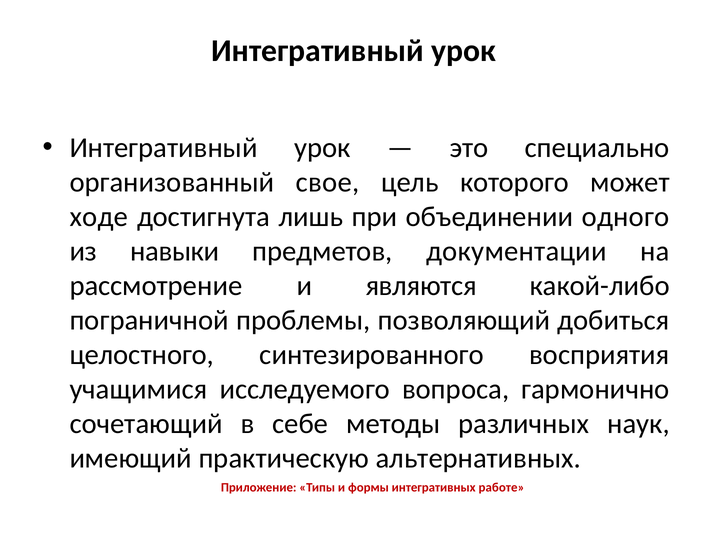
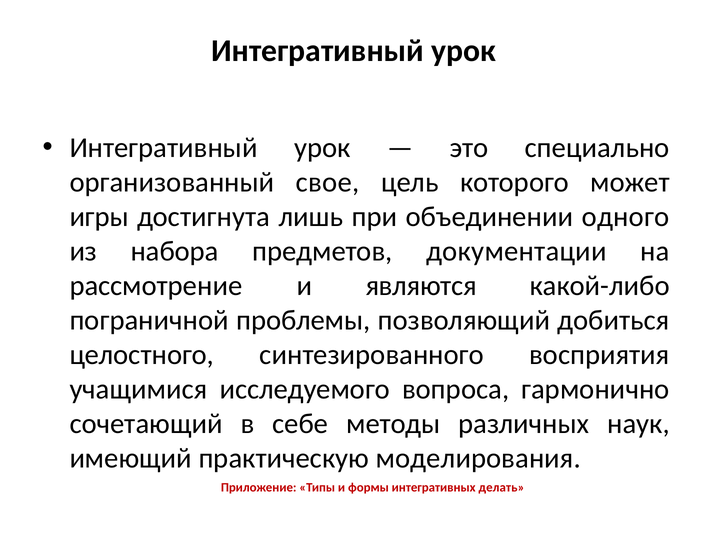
ходе: ходе -> игры (99, 217)
навыки: навыки -> набора (175, 251)
альтернативных: альтернативных -> моделирования (478, 458)
работе: работе -> делать (502, 487)
